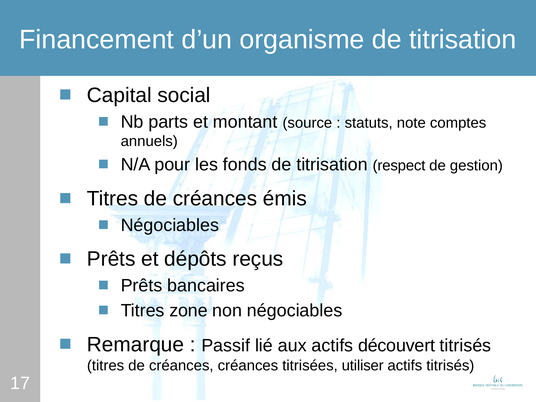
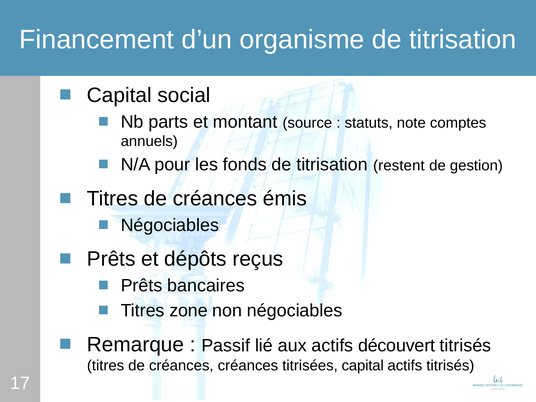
respect: respect -> restent (399, 166)
titrisées utiliser: utiliser -> capital (363, 366)
